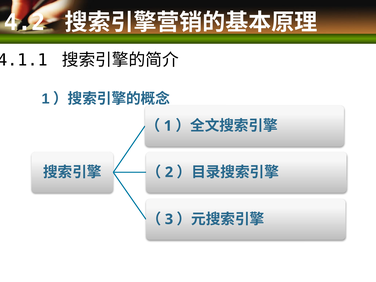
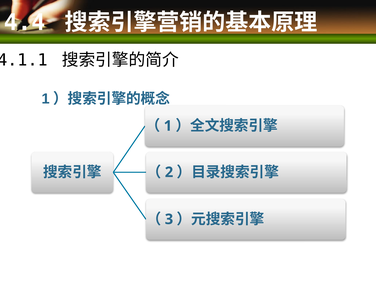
4.2: 4.2 -> 4.4 (24, 23)
